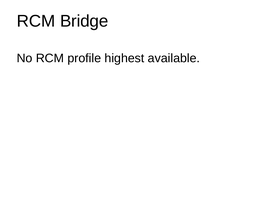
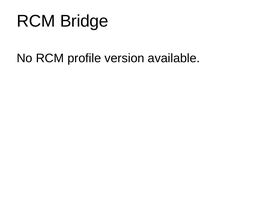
highest: highest -> version (124, 58)
